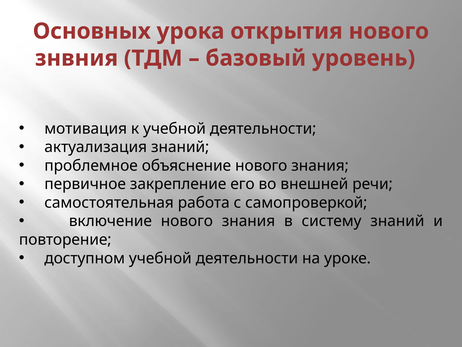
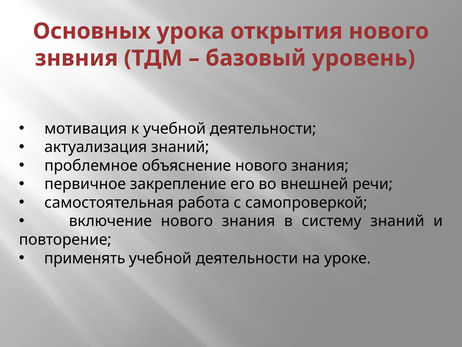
доступном: доступном -> применять (85, 258)
